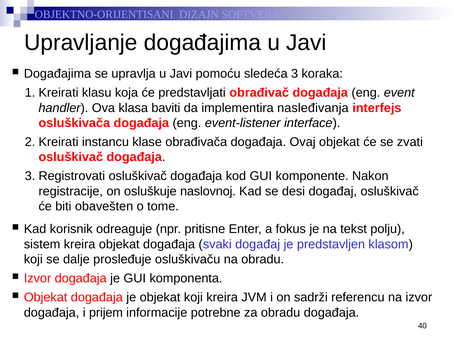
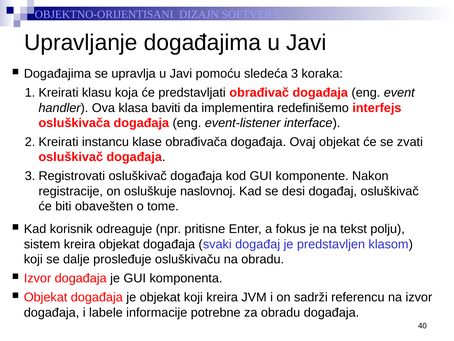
nasleđivanja: nasleđivanja -> redefinišemo (313, 108)
prijem: prijem -> labele (106, 312)
